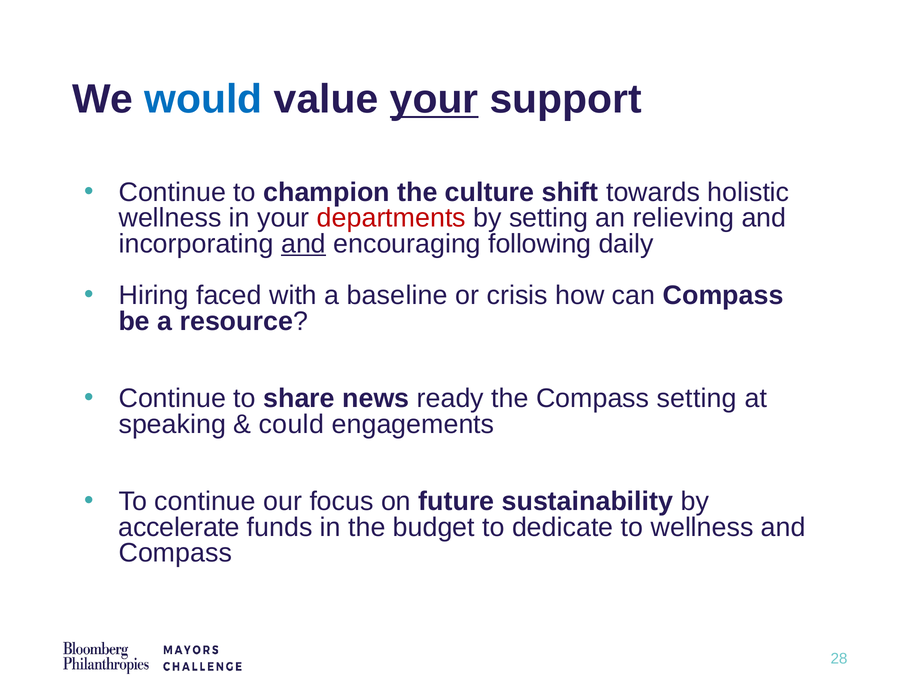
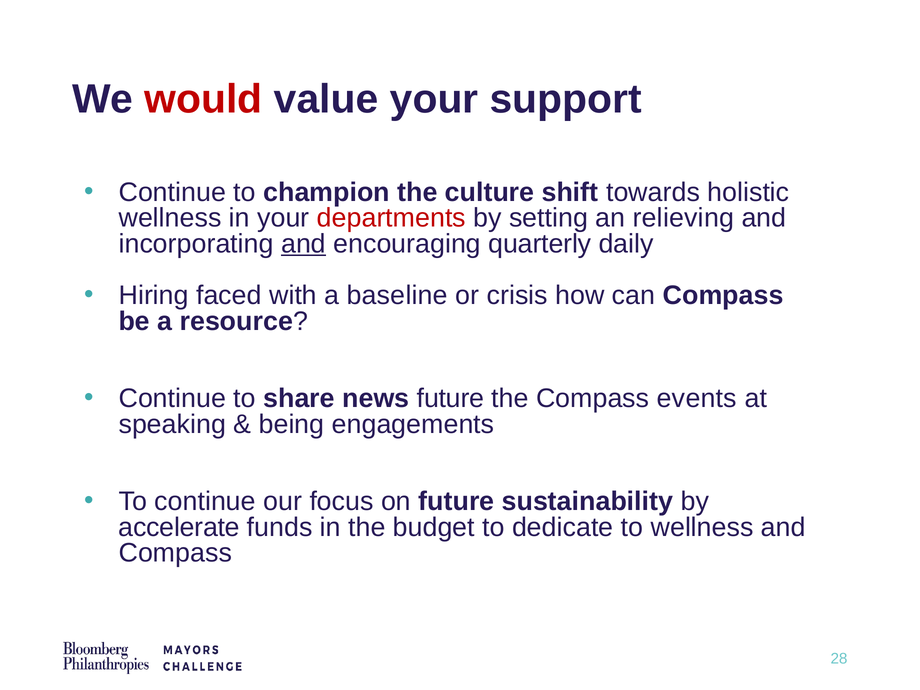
would colour: blue -> red (203, 99)
your underline: present -> none (434, 99)
following: following -> quarterly (540, 244)
news ready: ready -> future (450, 398)
Compass setting: setting -> events (697, 398)
could: could -> being (292, 424)
